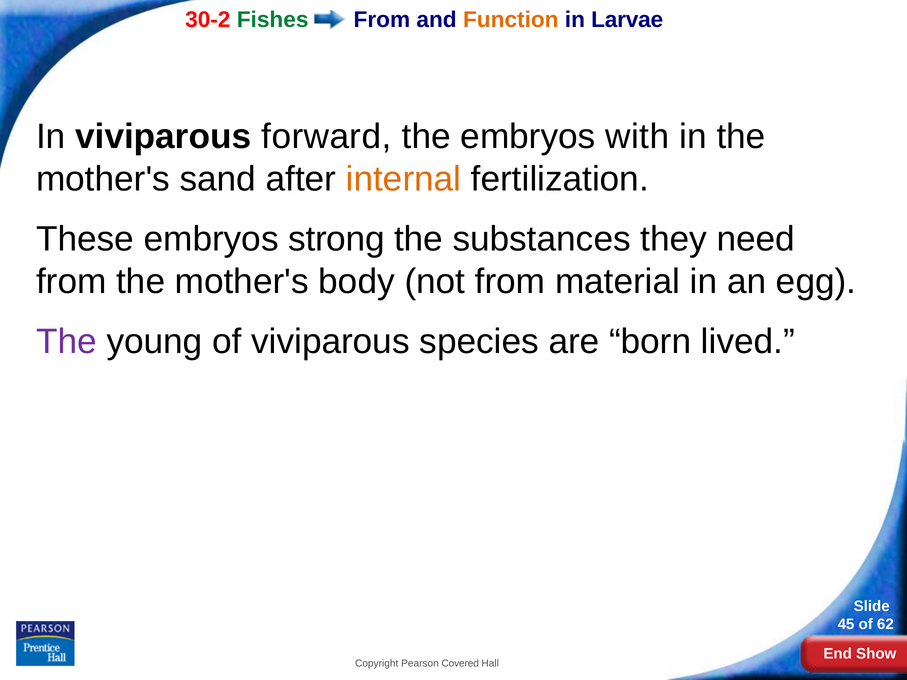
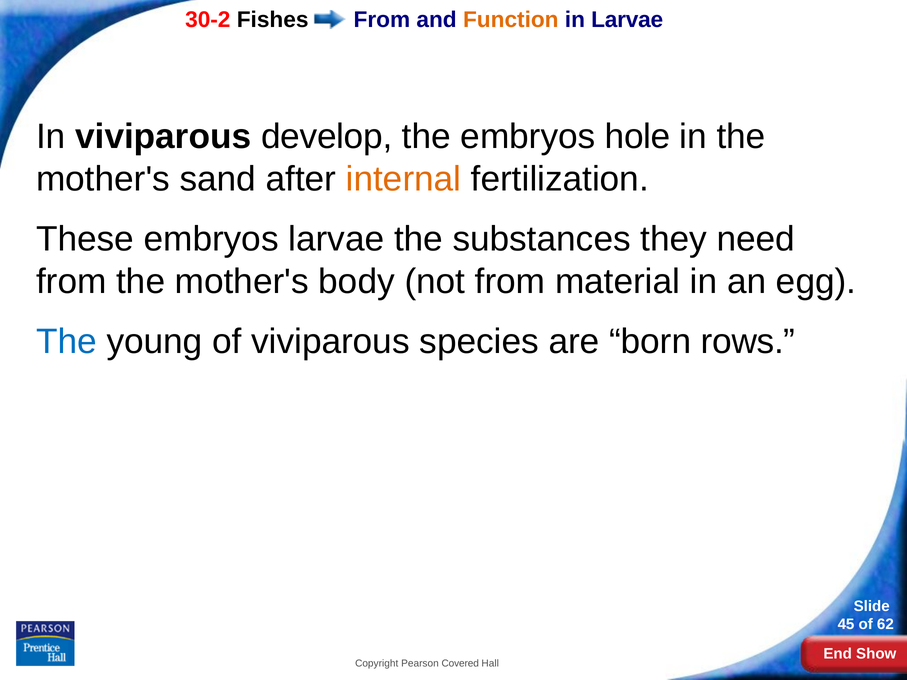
Fishes colour: green -> black (273, 20)
forward: forward -> develop (327, 137)
with: with -> hole (638, 137)
embryos strong: strong -> larvae (336, 239)
The colour: purple -> blue (66, 342)
lived: lived -> rows (748, 342)
